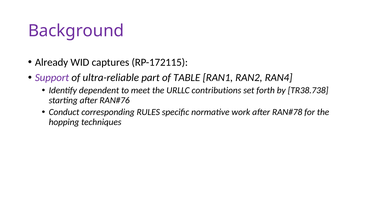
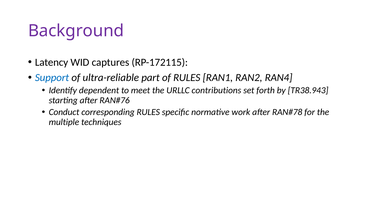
Already: Already -> Latency (52, 62)
Support colour: purple -> blue (52, 78)
of TABLE: TABLE -> RULES (187, 78)
TR38.738: TR38.738 -> TR38.943 (308, 90)
hopping: hopping -> multiple (64, 122)
